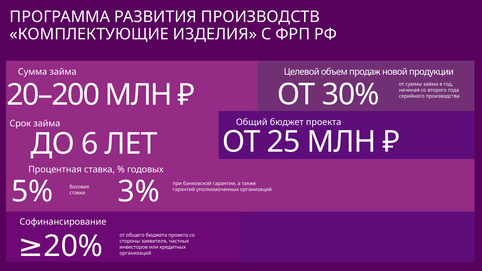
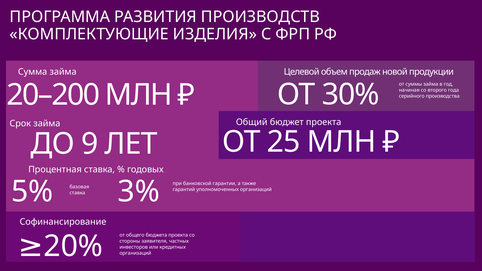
6: 6 -> 9 (90, 144)
